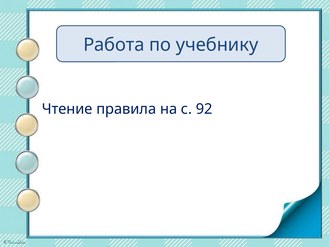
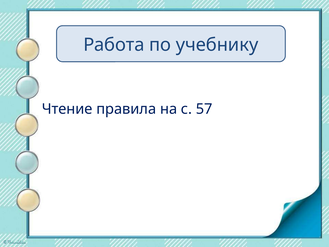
92: 92 -> 57 (204, 109)
